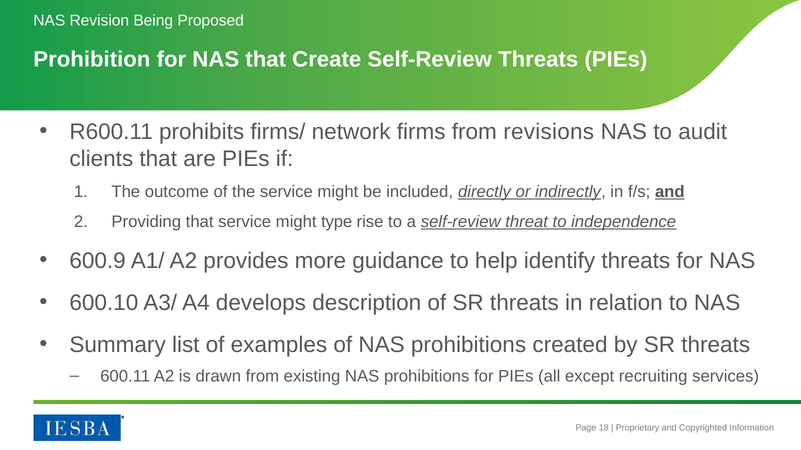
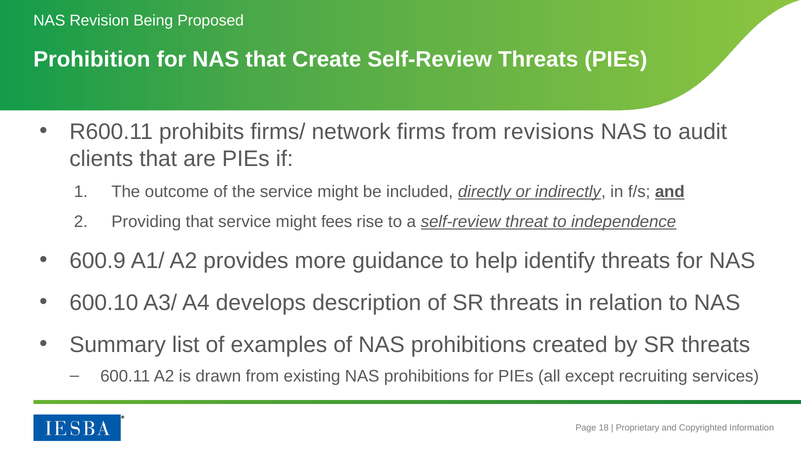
type: type -> fees (337, 222)
